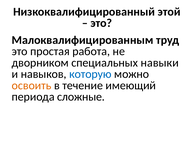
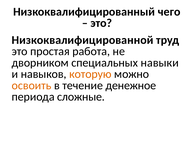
этой: этой -> чего (169, 12)
Малоквалифицированным: Малоквалифицированным -> Низкоквалифицированной (82, 40)
которую colour: blue -> orange (90, 74)
имеющий: имеющий -> денежное (131, 86)
